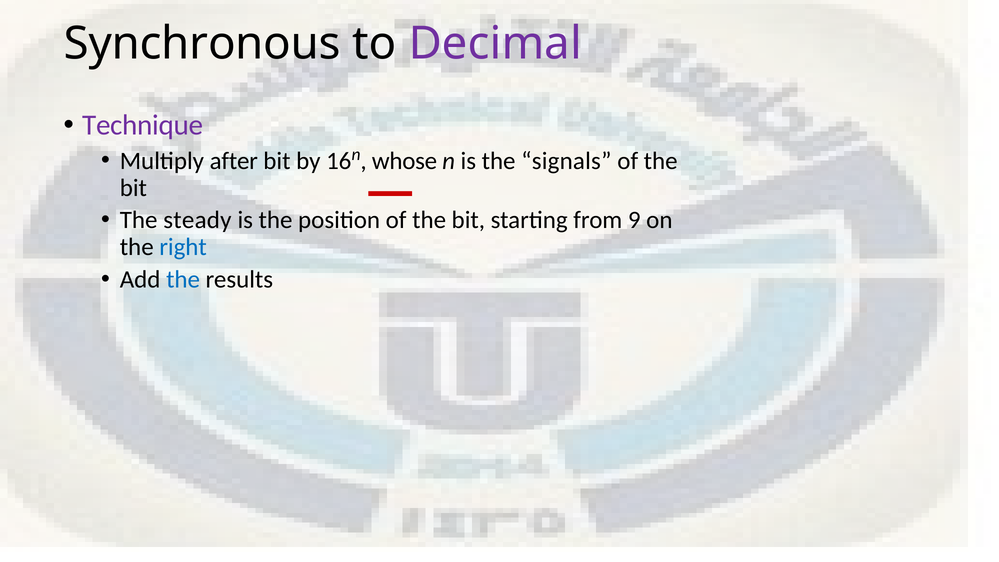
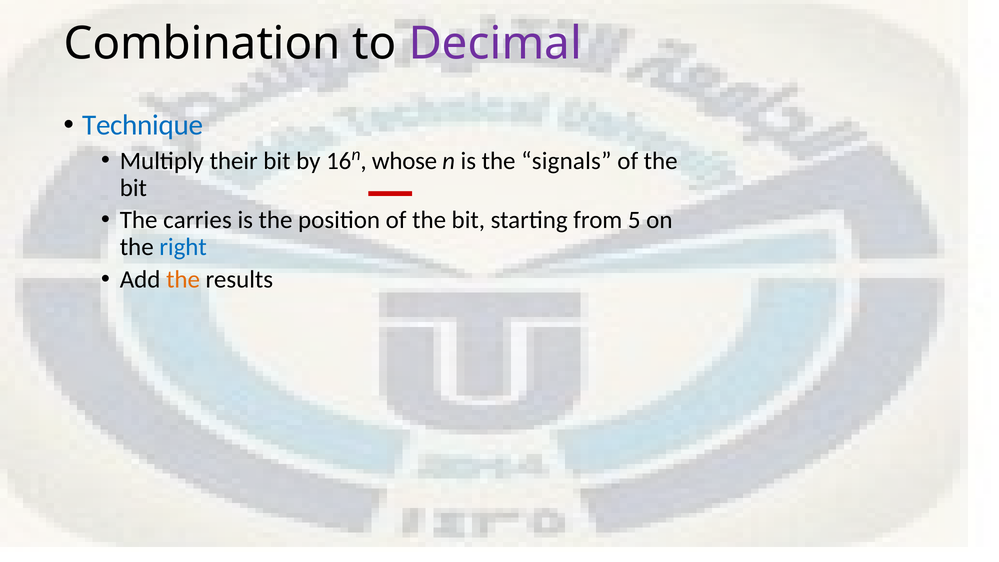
Synchronous: Synchronous -> Combination (202, 43)
Technique colour: purple -> blue (143, 125)
after: after -> their (234, 161)
steady: steady -> carries (197, 220)
9: 9 -> 5 (634, 220)
the colour: blue -> orange (183, 279)
